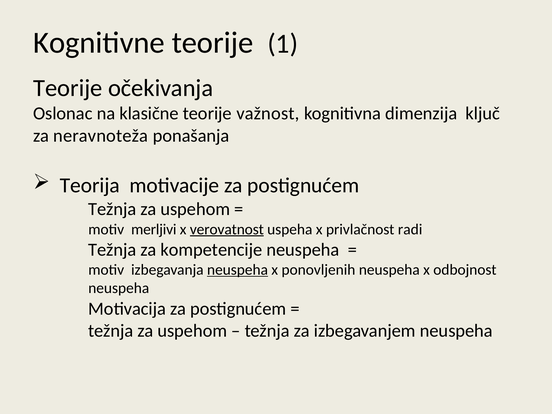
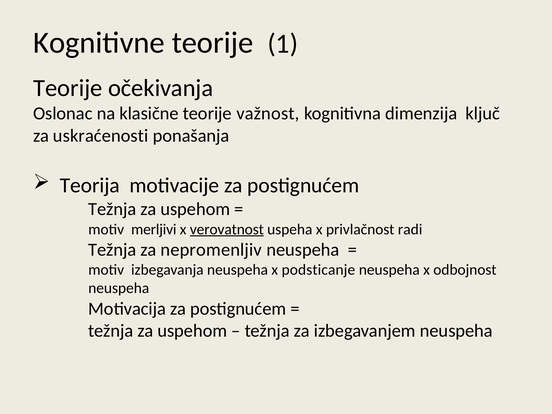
neravnoteža: neravnoteža -> uskraćenosti (101, 136)
kompetencije: kompetencije -> nepromenljiv (211, 250)
neuspeha underline: present -> none (237, 270)
ponovljenih: ponovljenih -> podsticanje (318, 270)
